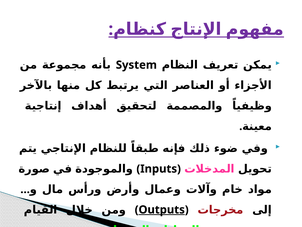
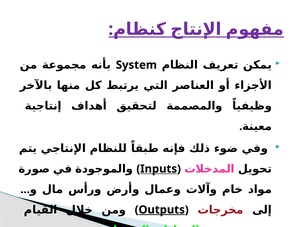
Inputs underline: none -> present (159, 168)
